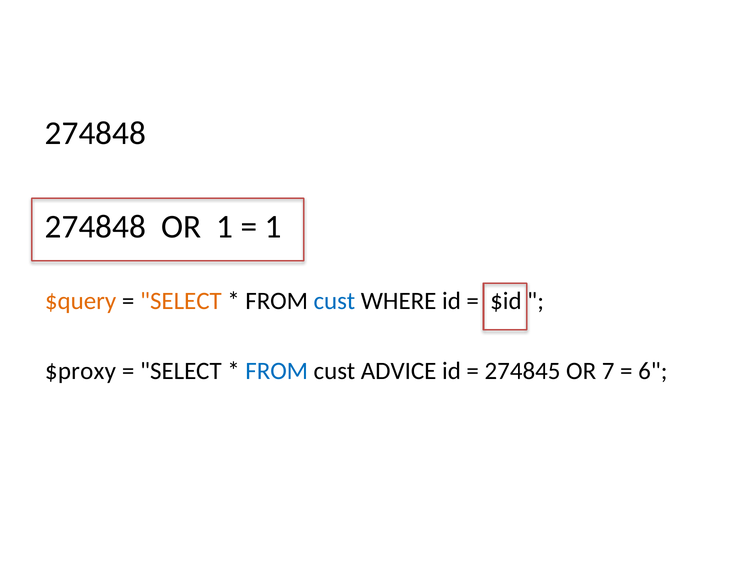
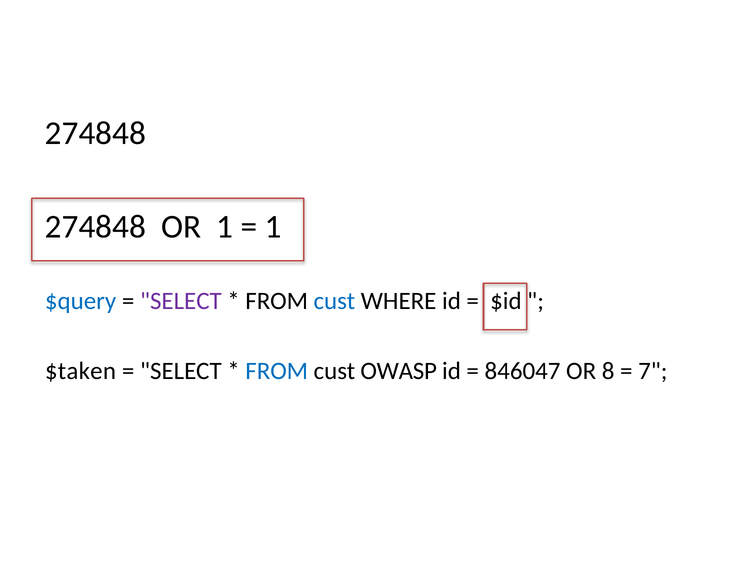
$query colour: orange -> blue (81, 301)
SELECT colour: orange -> purple (181, 301)
$proxy: $proxy -> $taken (80, 371)
ADVICE: ADVICE -> OWASP (399, 371)
274845: 274845 -> 846047 (523, 371)
7: 7 -> 8 (608, 371)
6: 6 -> 7 (653, 371)
